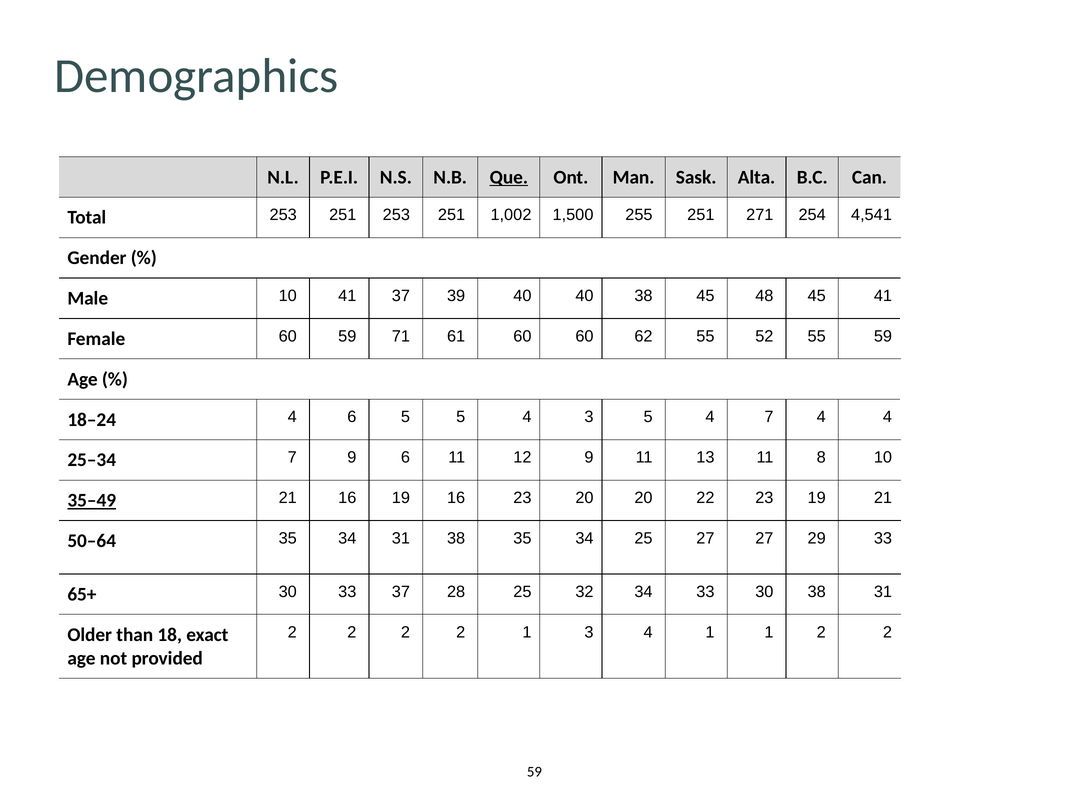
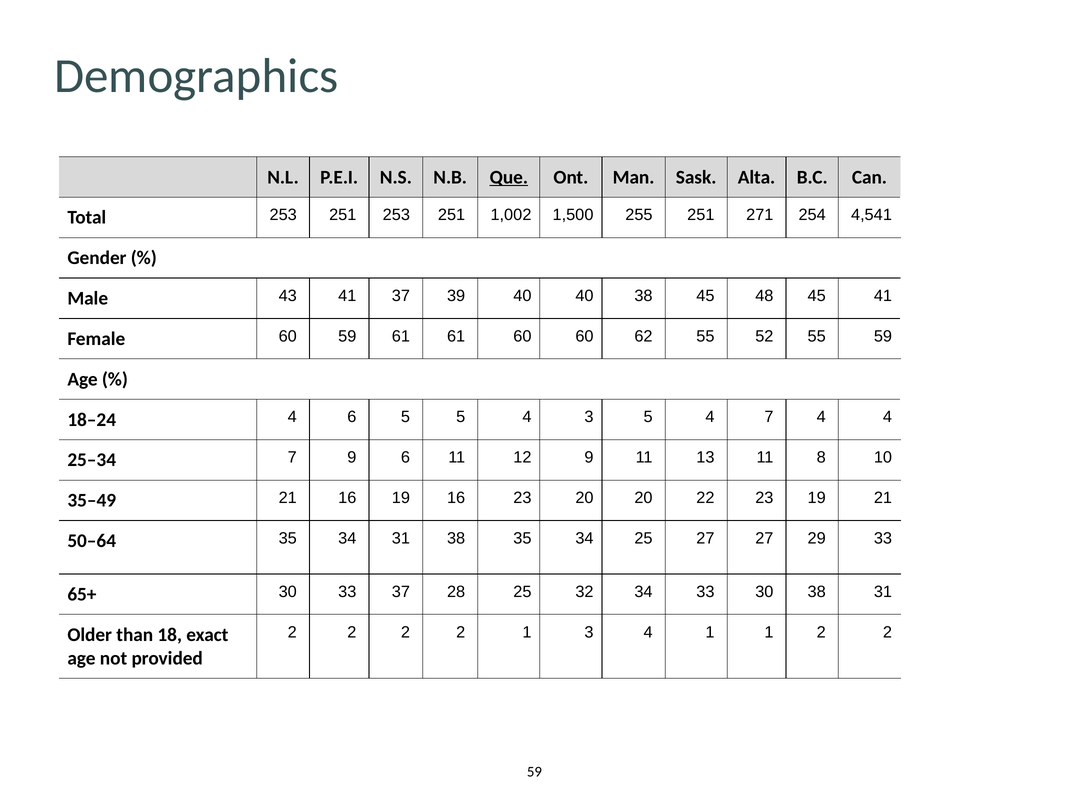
Male 10: 10 -> 43 (288, 296)
59 71: 71 -> 61 (401, 336)
35–49 underline: present -> none (92, 500)
